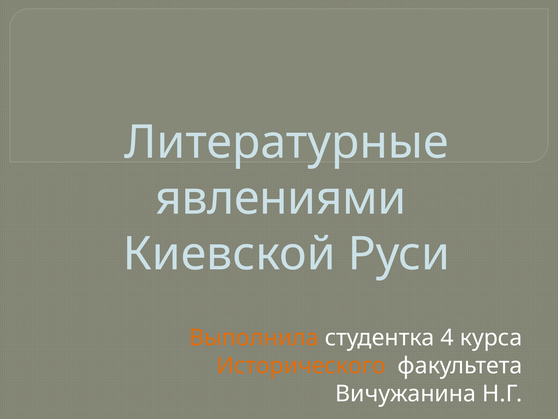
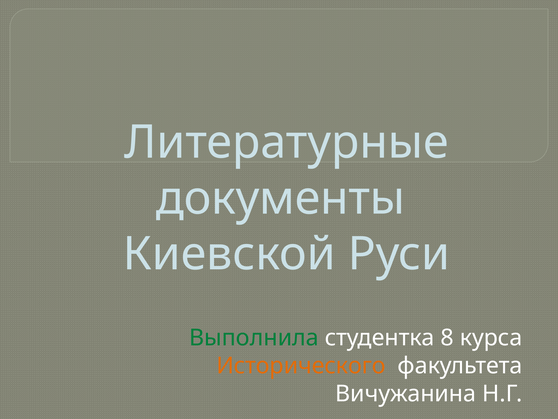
явлениями: явлениями -> документы (281, 198)
Выполнила colour: orange -> green (254, 337)
4: 4 -> 8 (447, 337)
